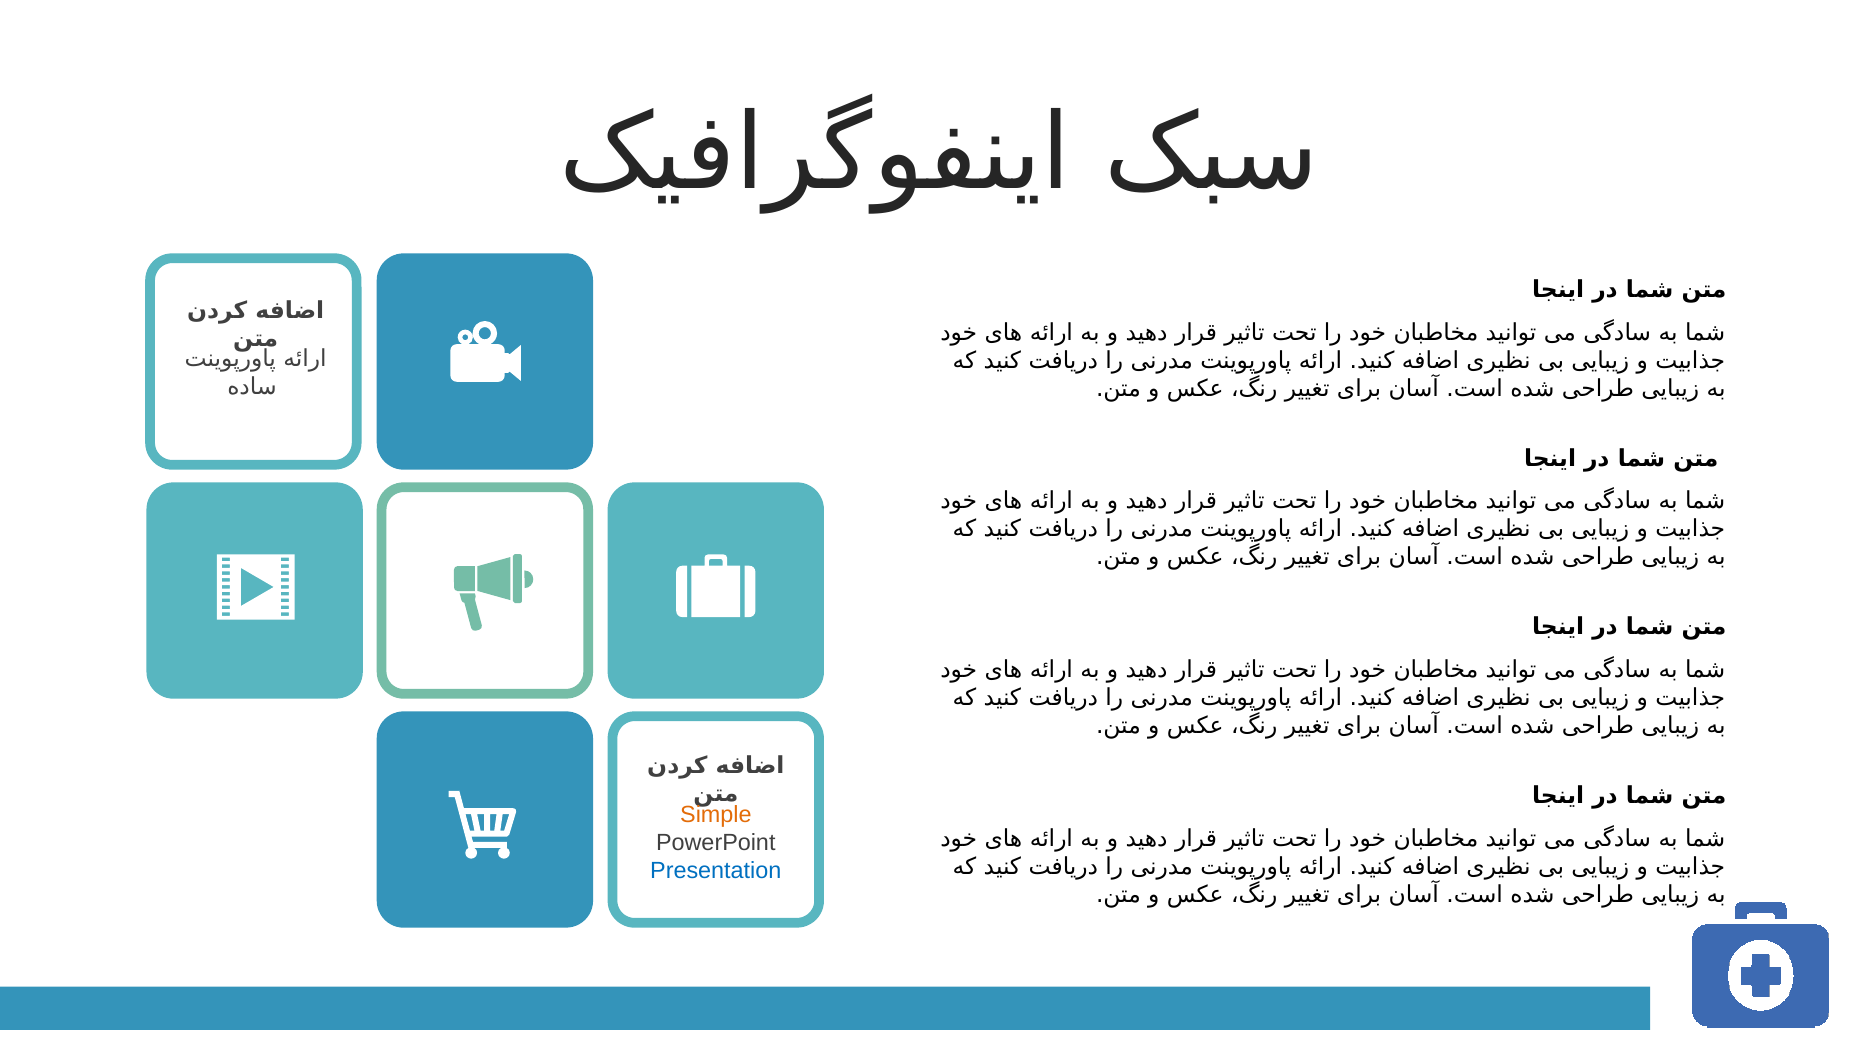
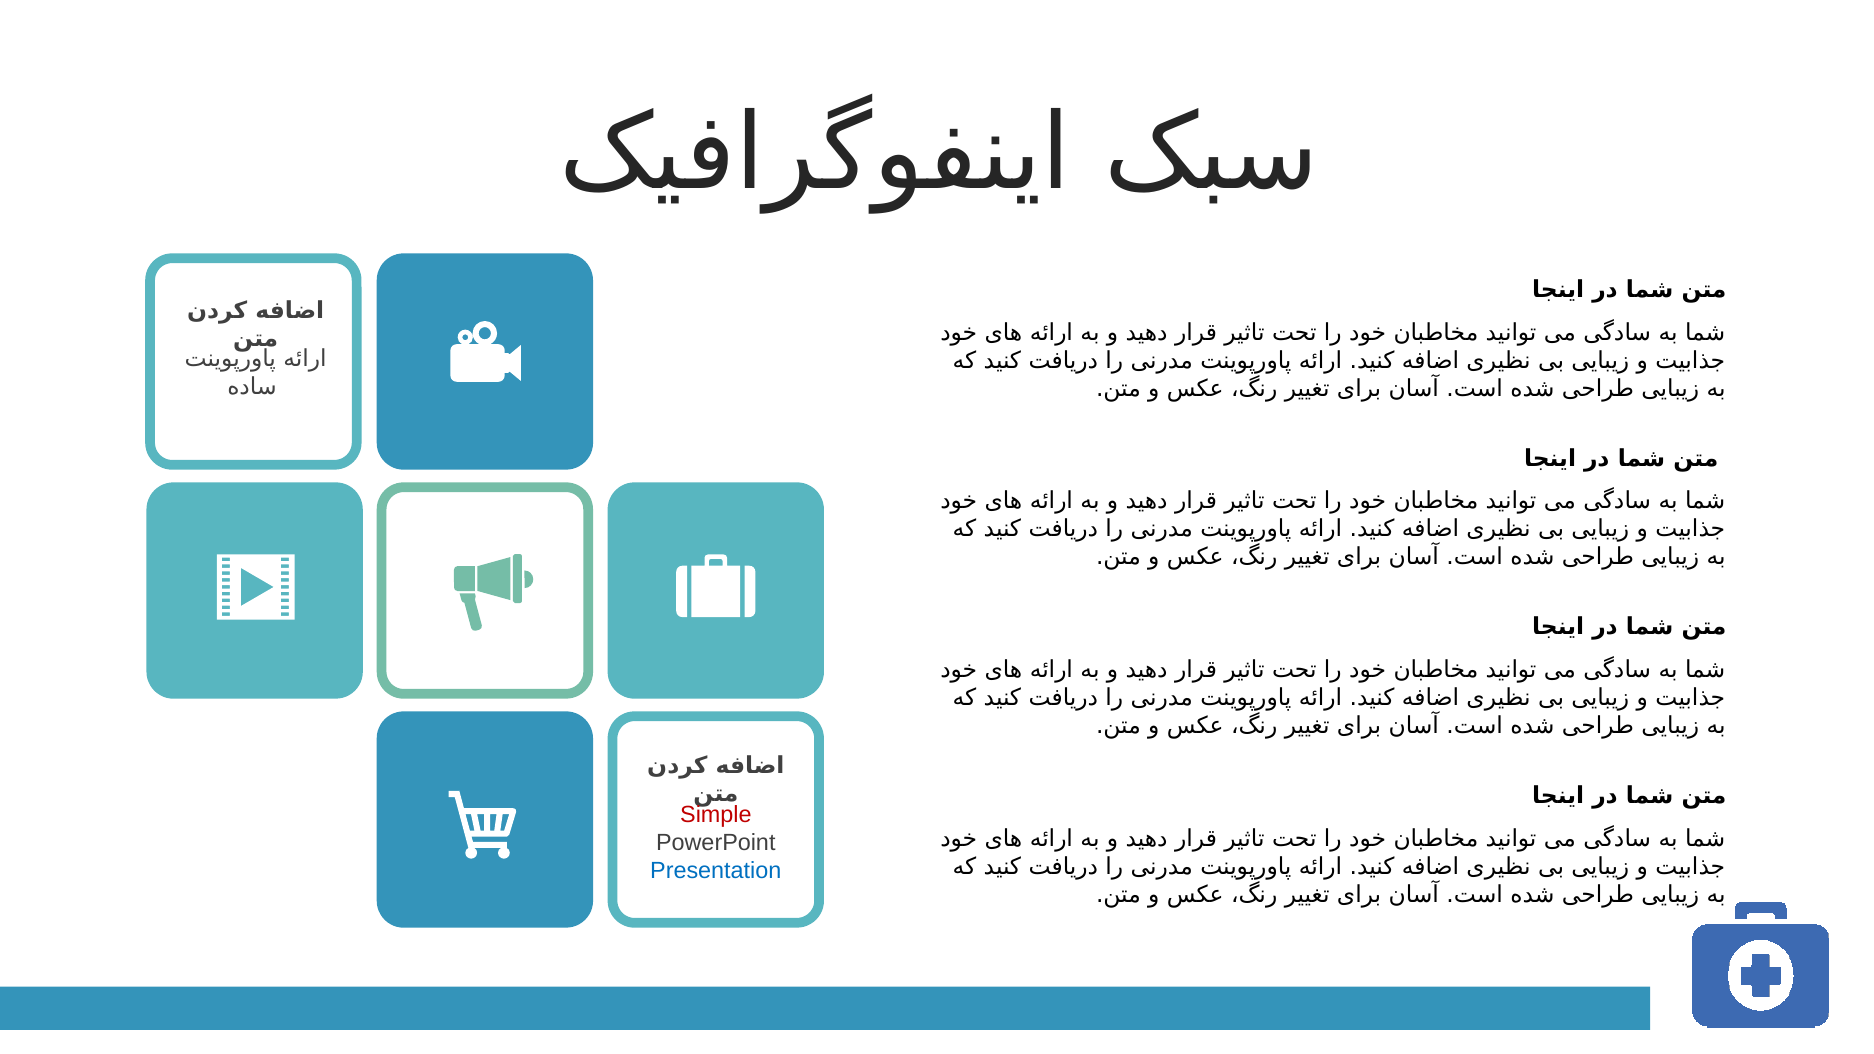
Simple colour: orange -> red (716, 814)
